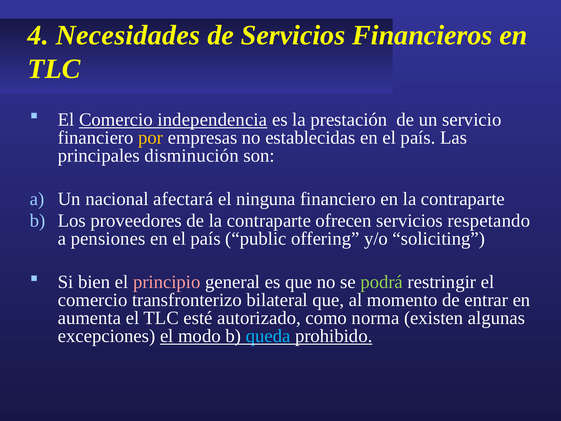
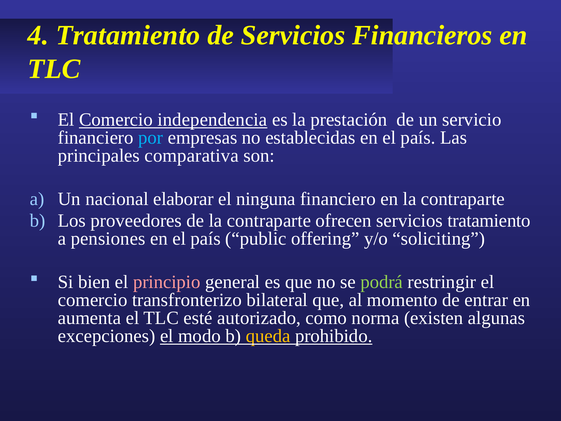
4 Necesidades: Necesidades -> Tratamiento (128, 35)
por colour: yellow -> light blue (151, 138)
disminución: disminución -> comparativa (192, 156)
afectará: afectará -> elaborar (183, 199)
servicios respetando: respetando -> tratamiento (489, 221)
queda colour: light blue -> yellow (268, 336)
